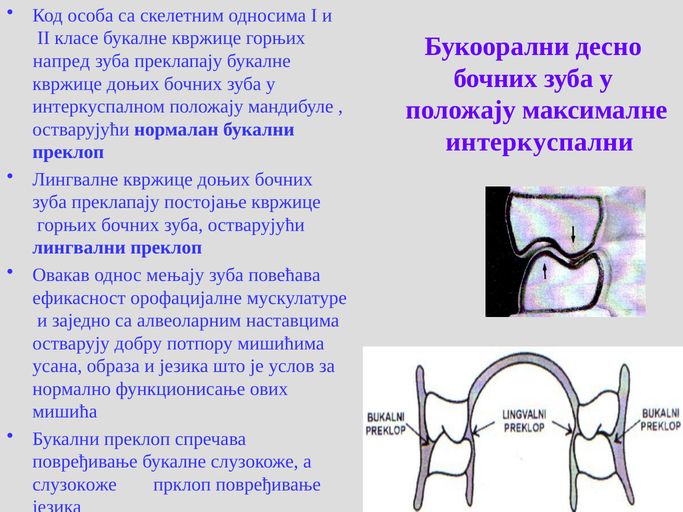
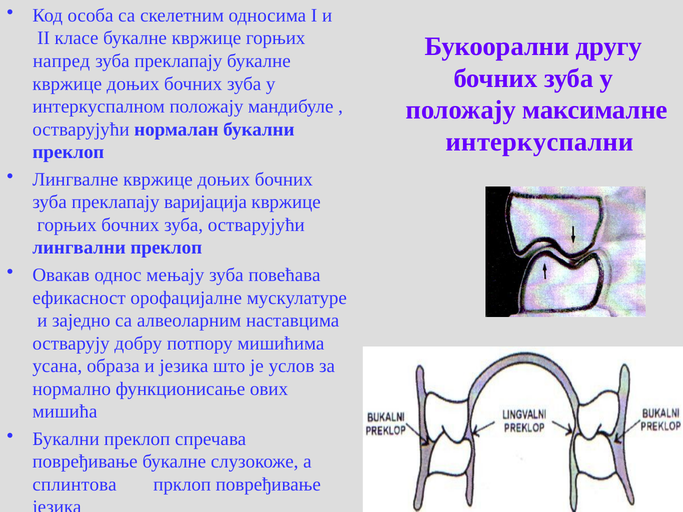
десно: десно -> другу (609, 46)
постојање: постојање -> варијација (206, 202)
слузокоже: слузокоже -> сплинтова (75, 485)
